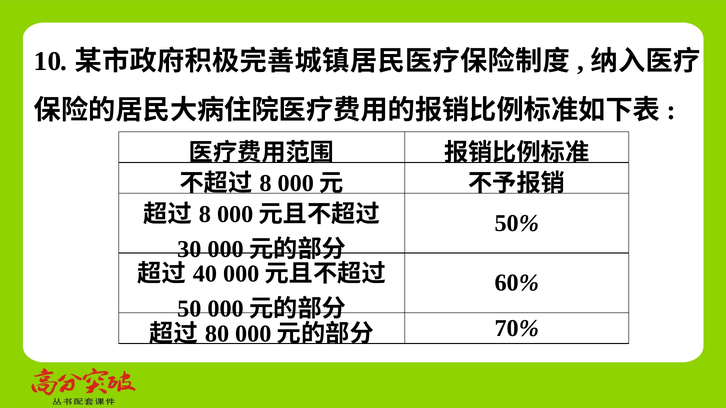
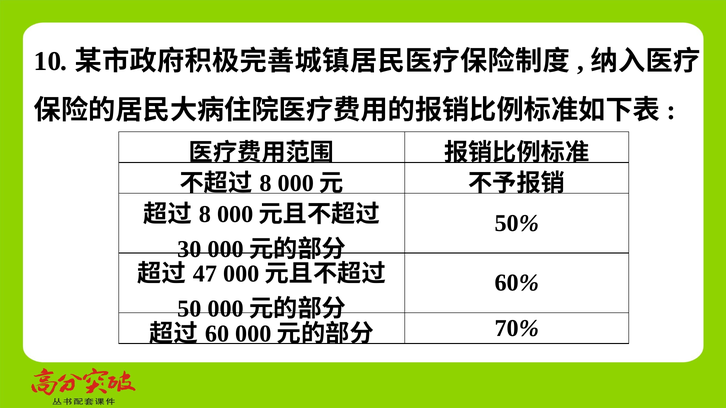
40: 40 -> 47 (205, 274)
80: 80 -> 60 (217, 334)
